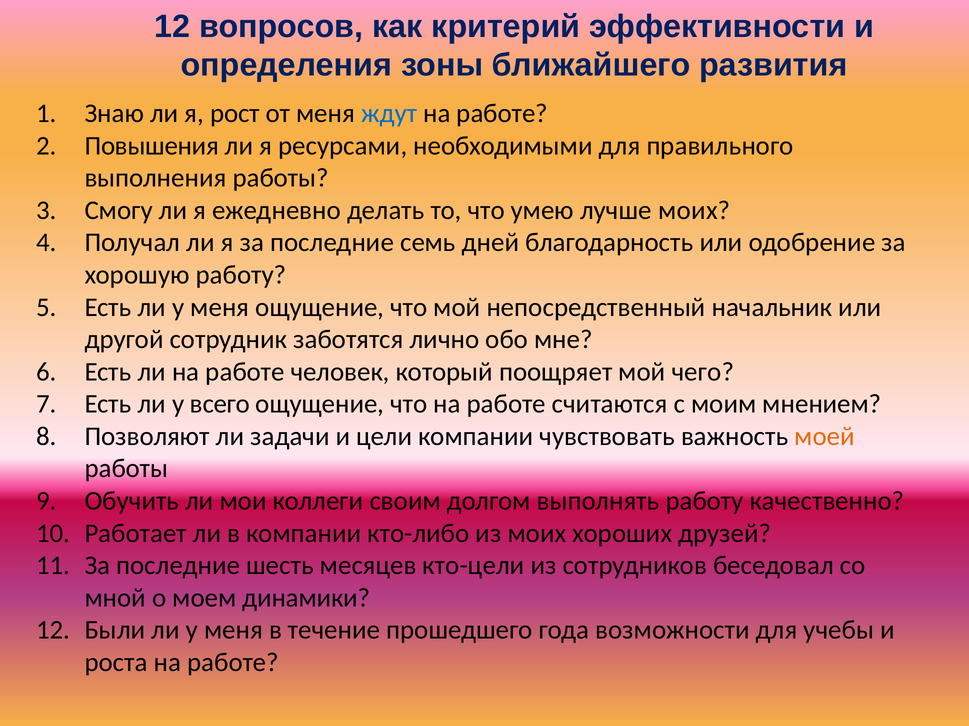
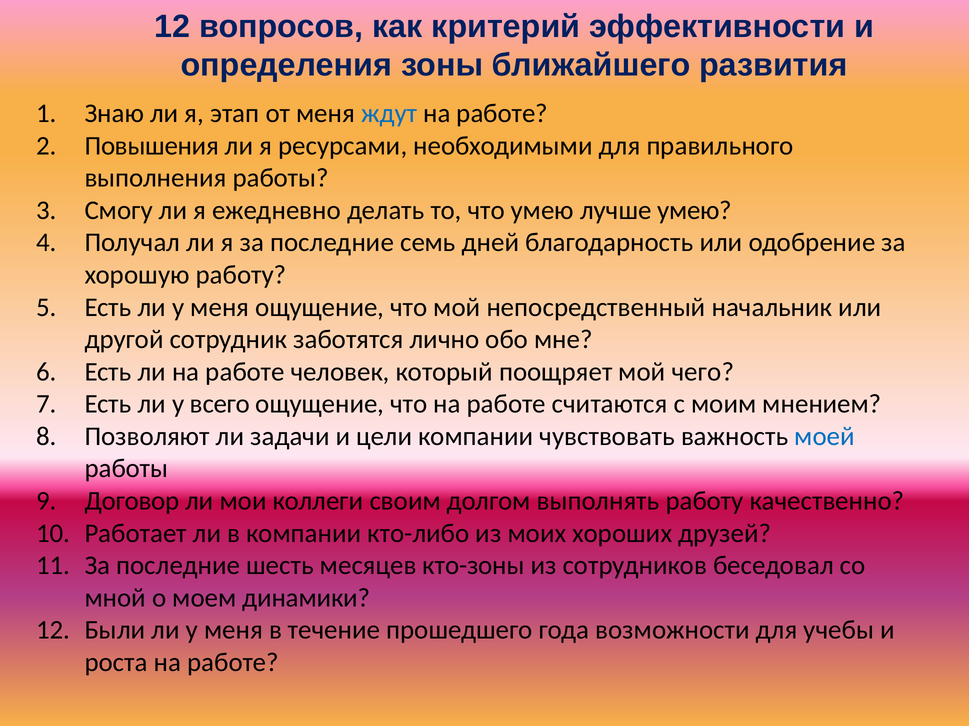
рост: рост -> этап (235, 114)
лучше моих: моих -> умею (695, 211)
моей colour: orange -> blue (825, 437)
Обучить: Обучить -> Договор (132, 501)
кто-цели: кто-цели -> кто-зоны (474, 566)
